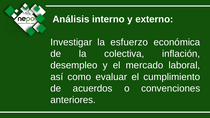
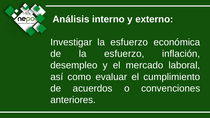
de la colectiva: colectiva -> esfuerzo (124, 54)
